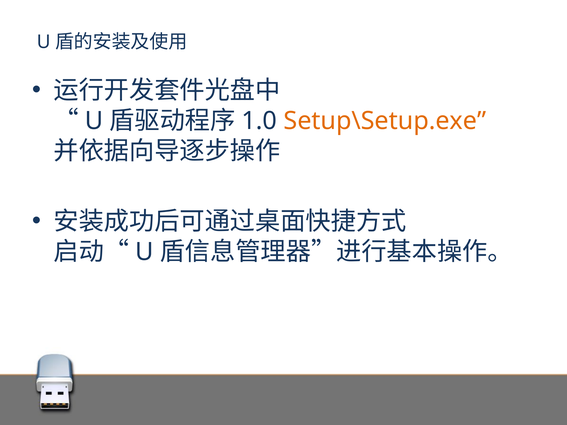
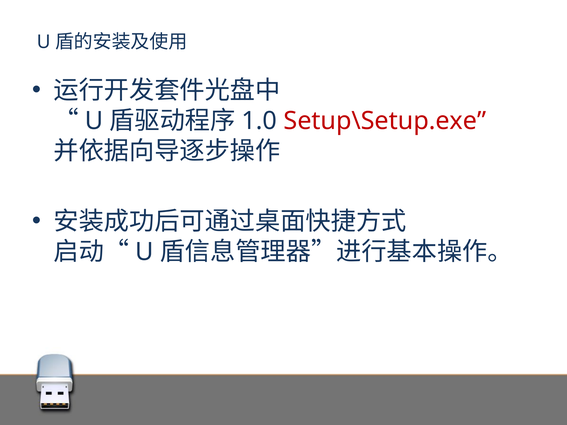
Setup\Setup.exe colour: orange -> red (385, 121)
